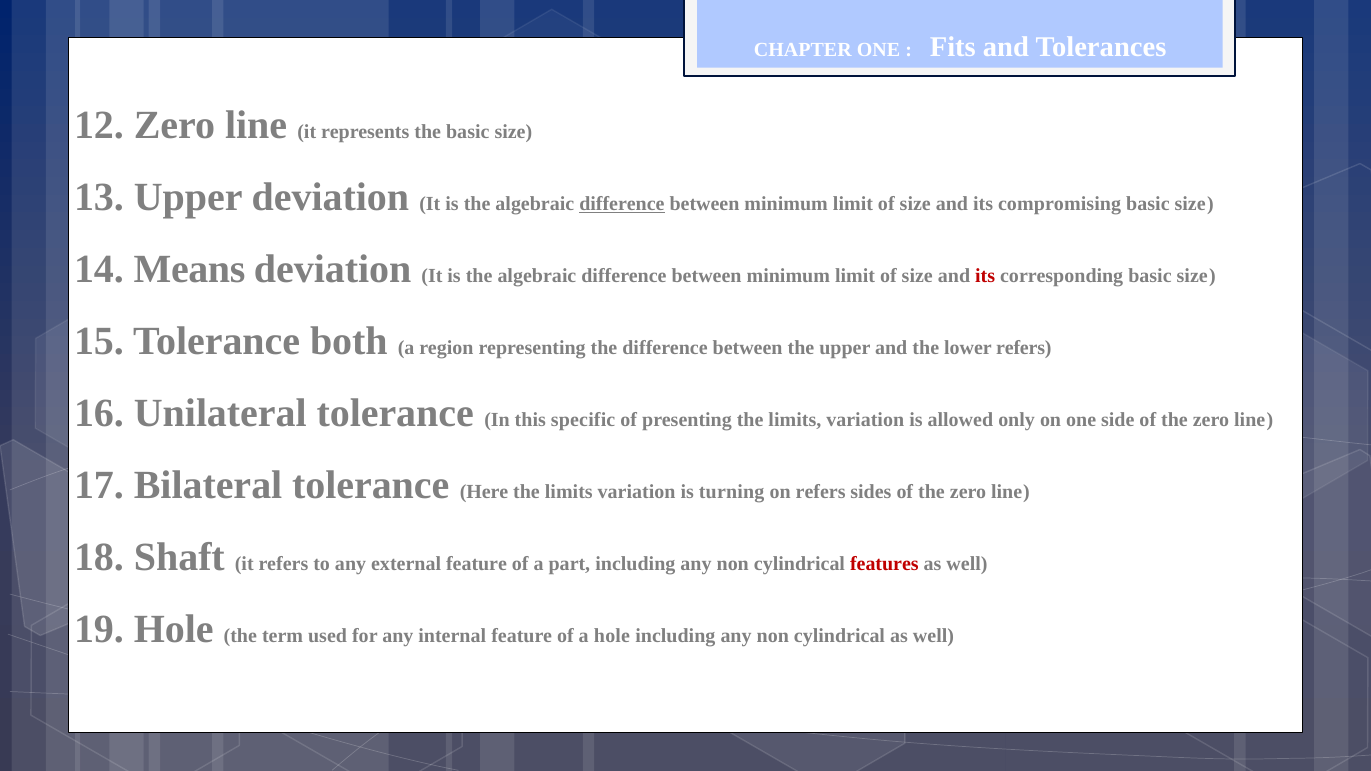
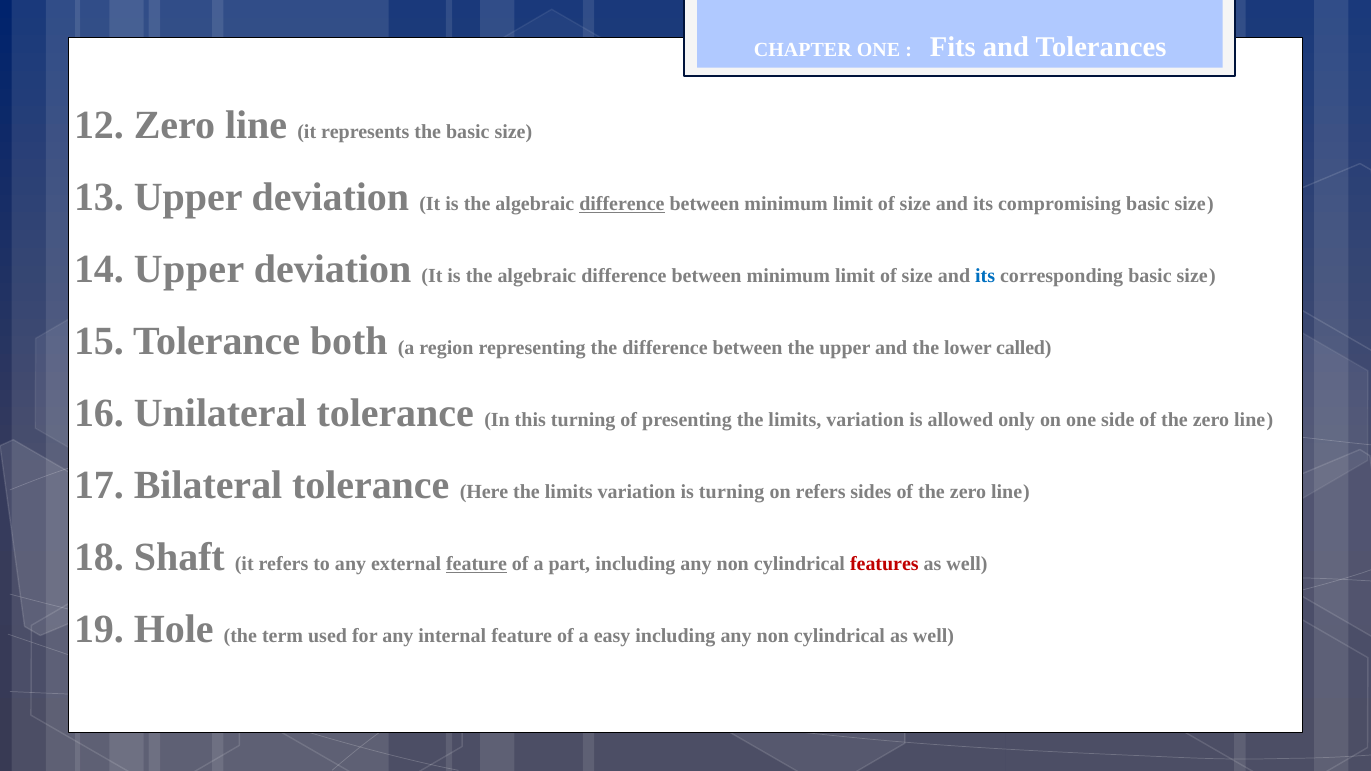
14 Means: Means -> Upper (189, 270)
its colour: red -> blue (985, 276)
lower refers: refers -> called (1024, 348)
this specific: specific -> turning (583, 420)
feature underline: none -> present (477, 564)
a hole: hole -> easy (612, 636)
